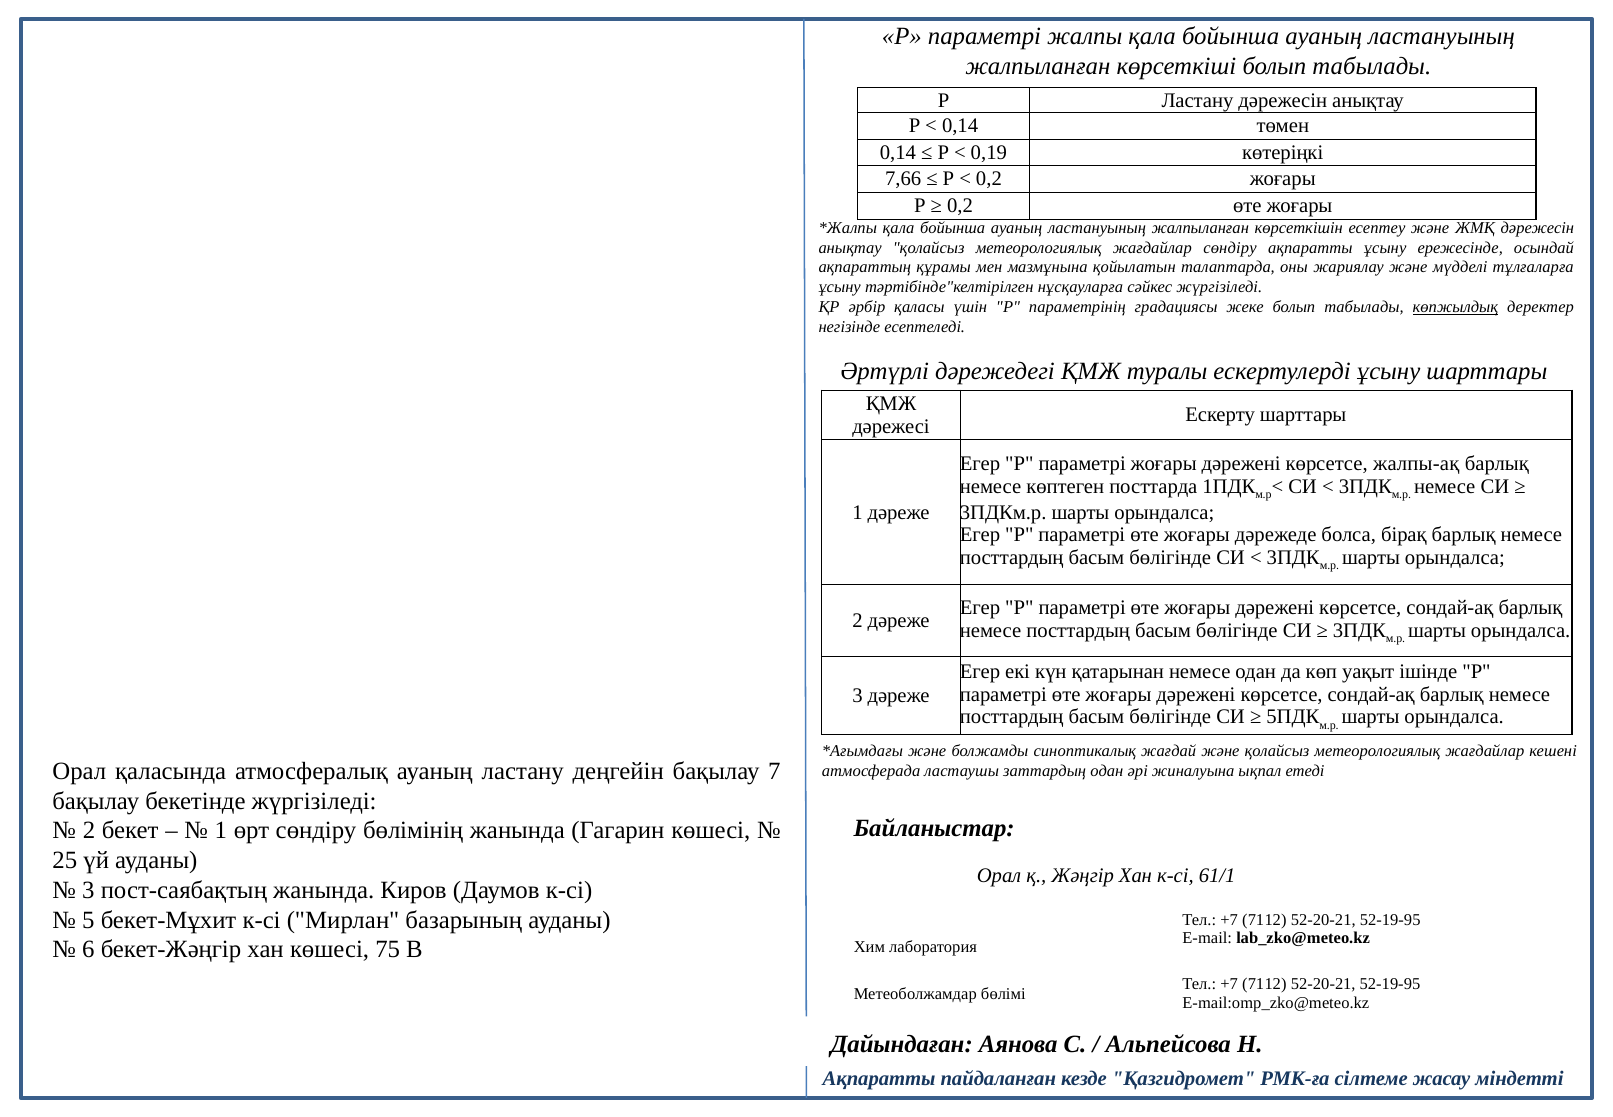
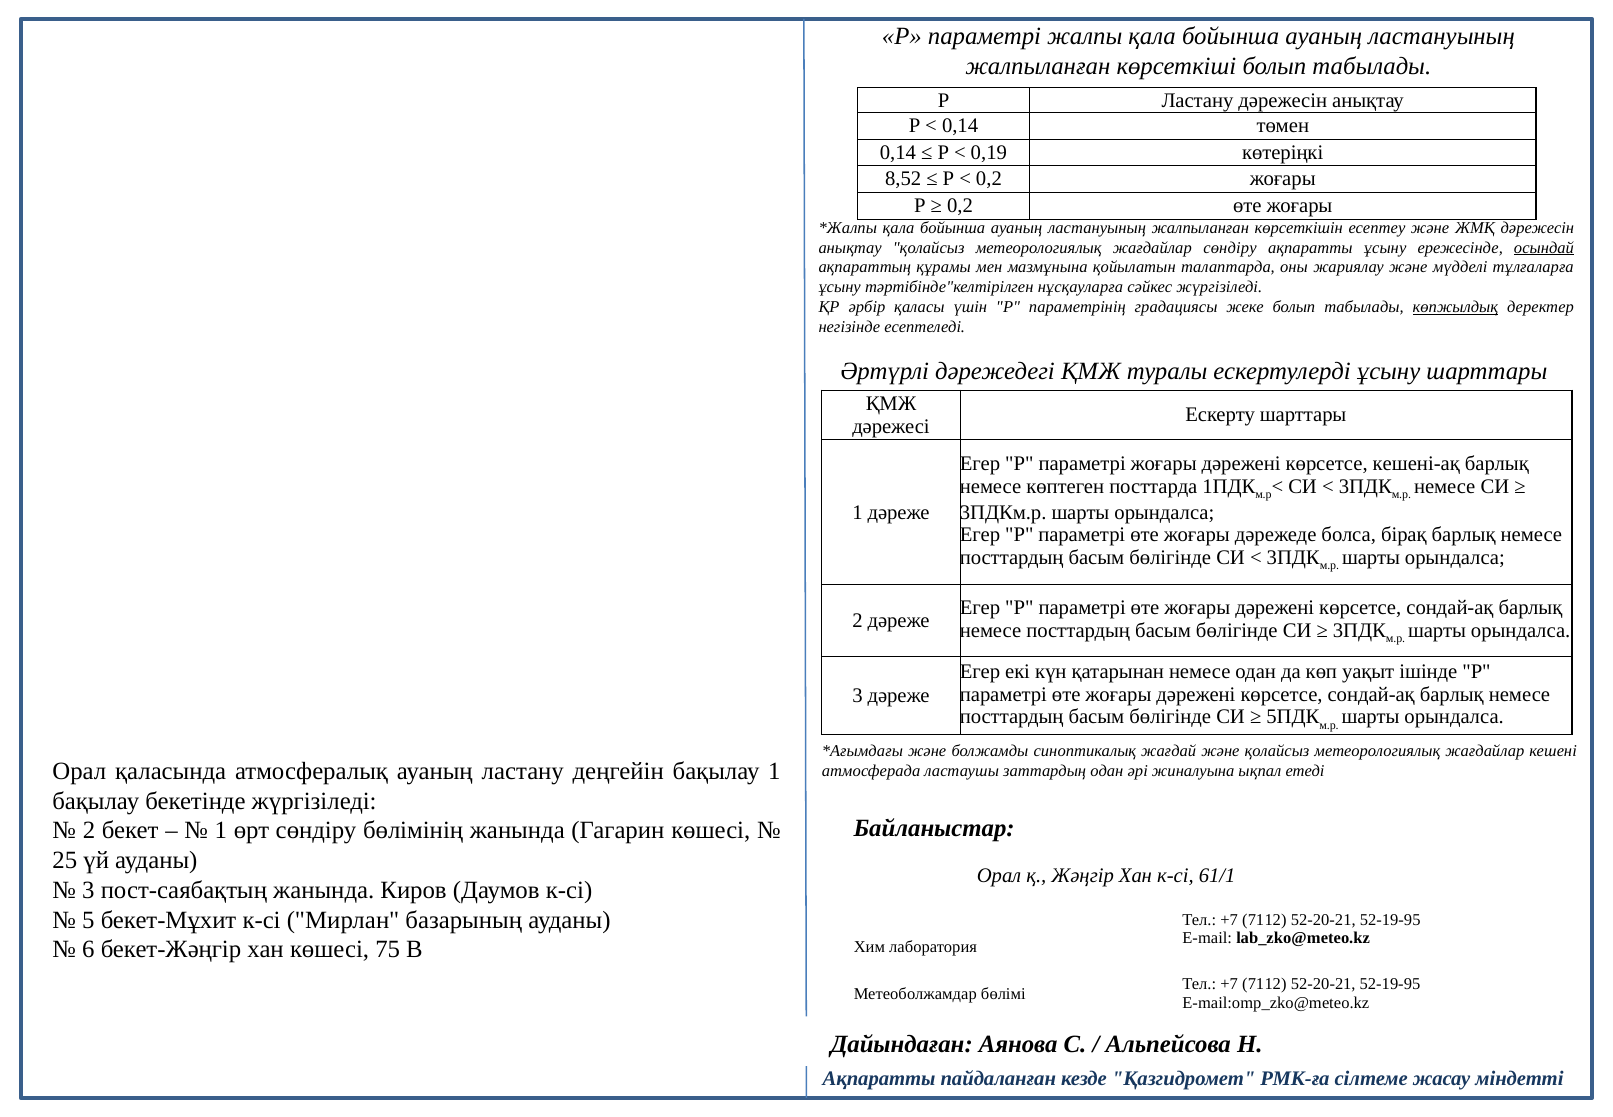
7,66: 7,66 -> 8,52 (903, 179)
осындай underline: none -> present (1544, 248)
жалпы-ақ: жалпы-ақ -> кешені-ақ (1416, 463)
бақылау 7: 7 -> 1 (774, 771)
